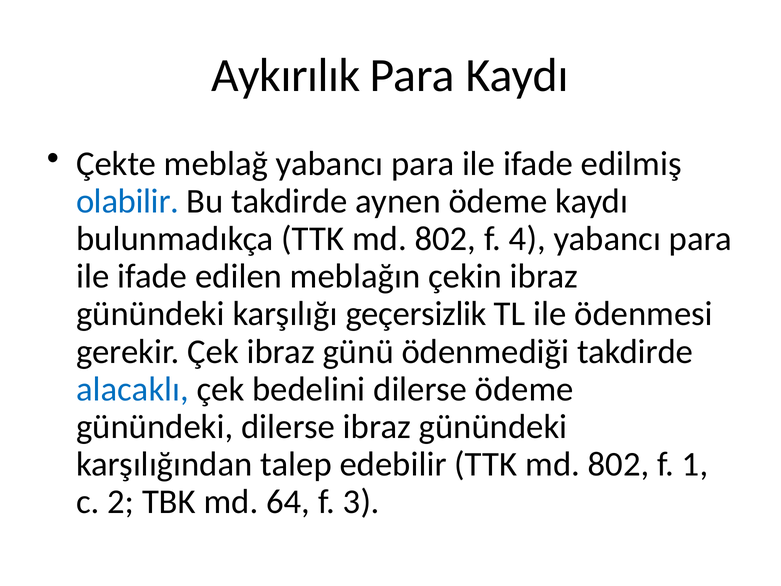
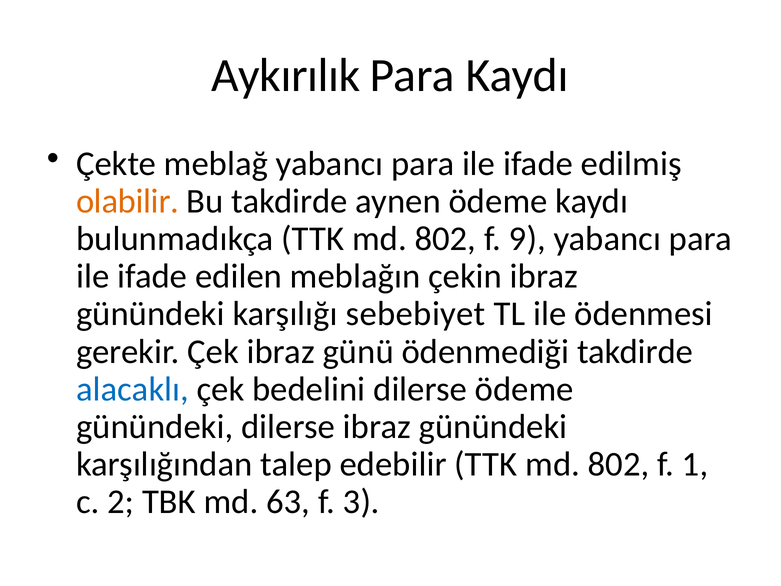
olabilir colour: blue -> orange (128, 201)
4: 4 -> 9 (527, 239)
geçersizlik: geçersizlik -> sebebiyet (416, 314)
64: 64 -> 63 (288, 501)
